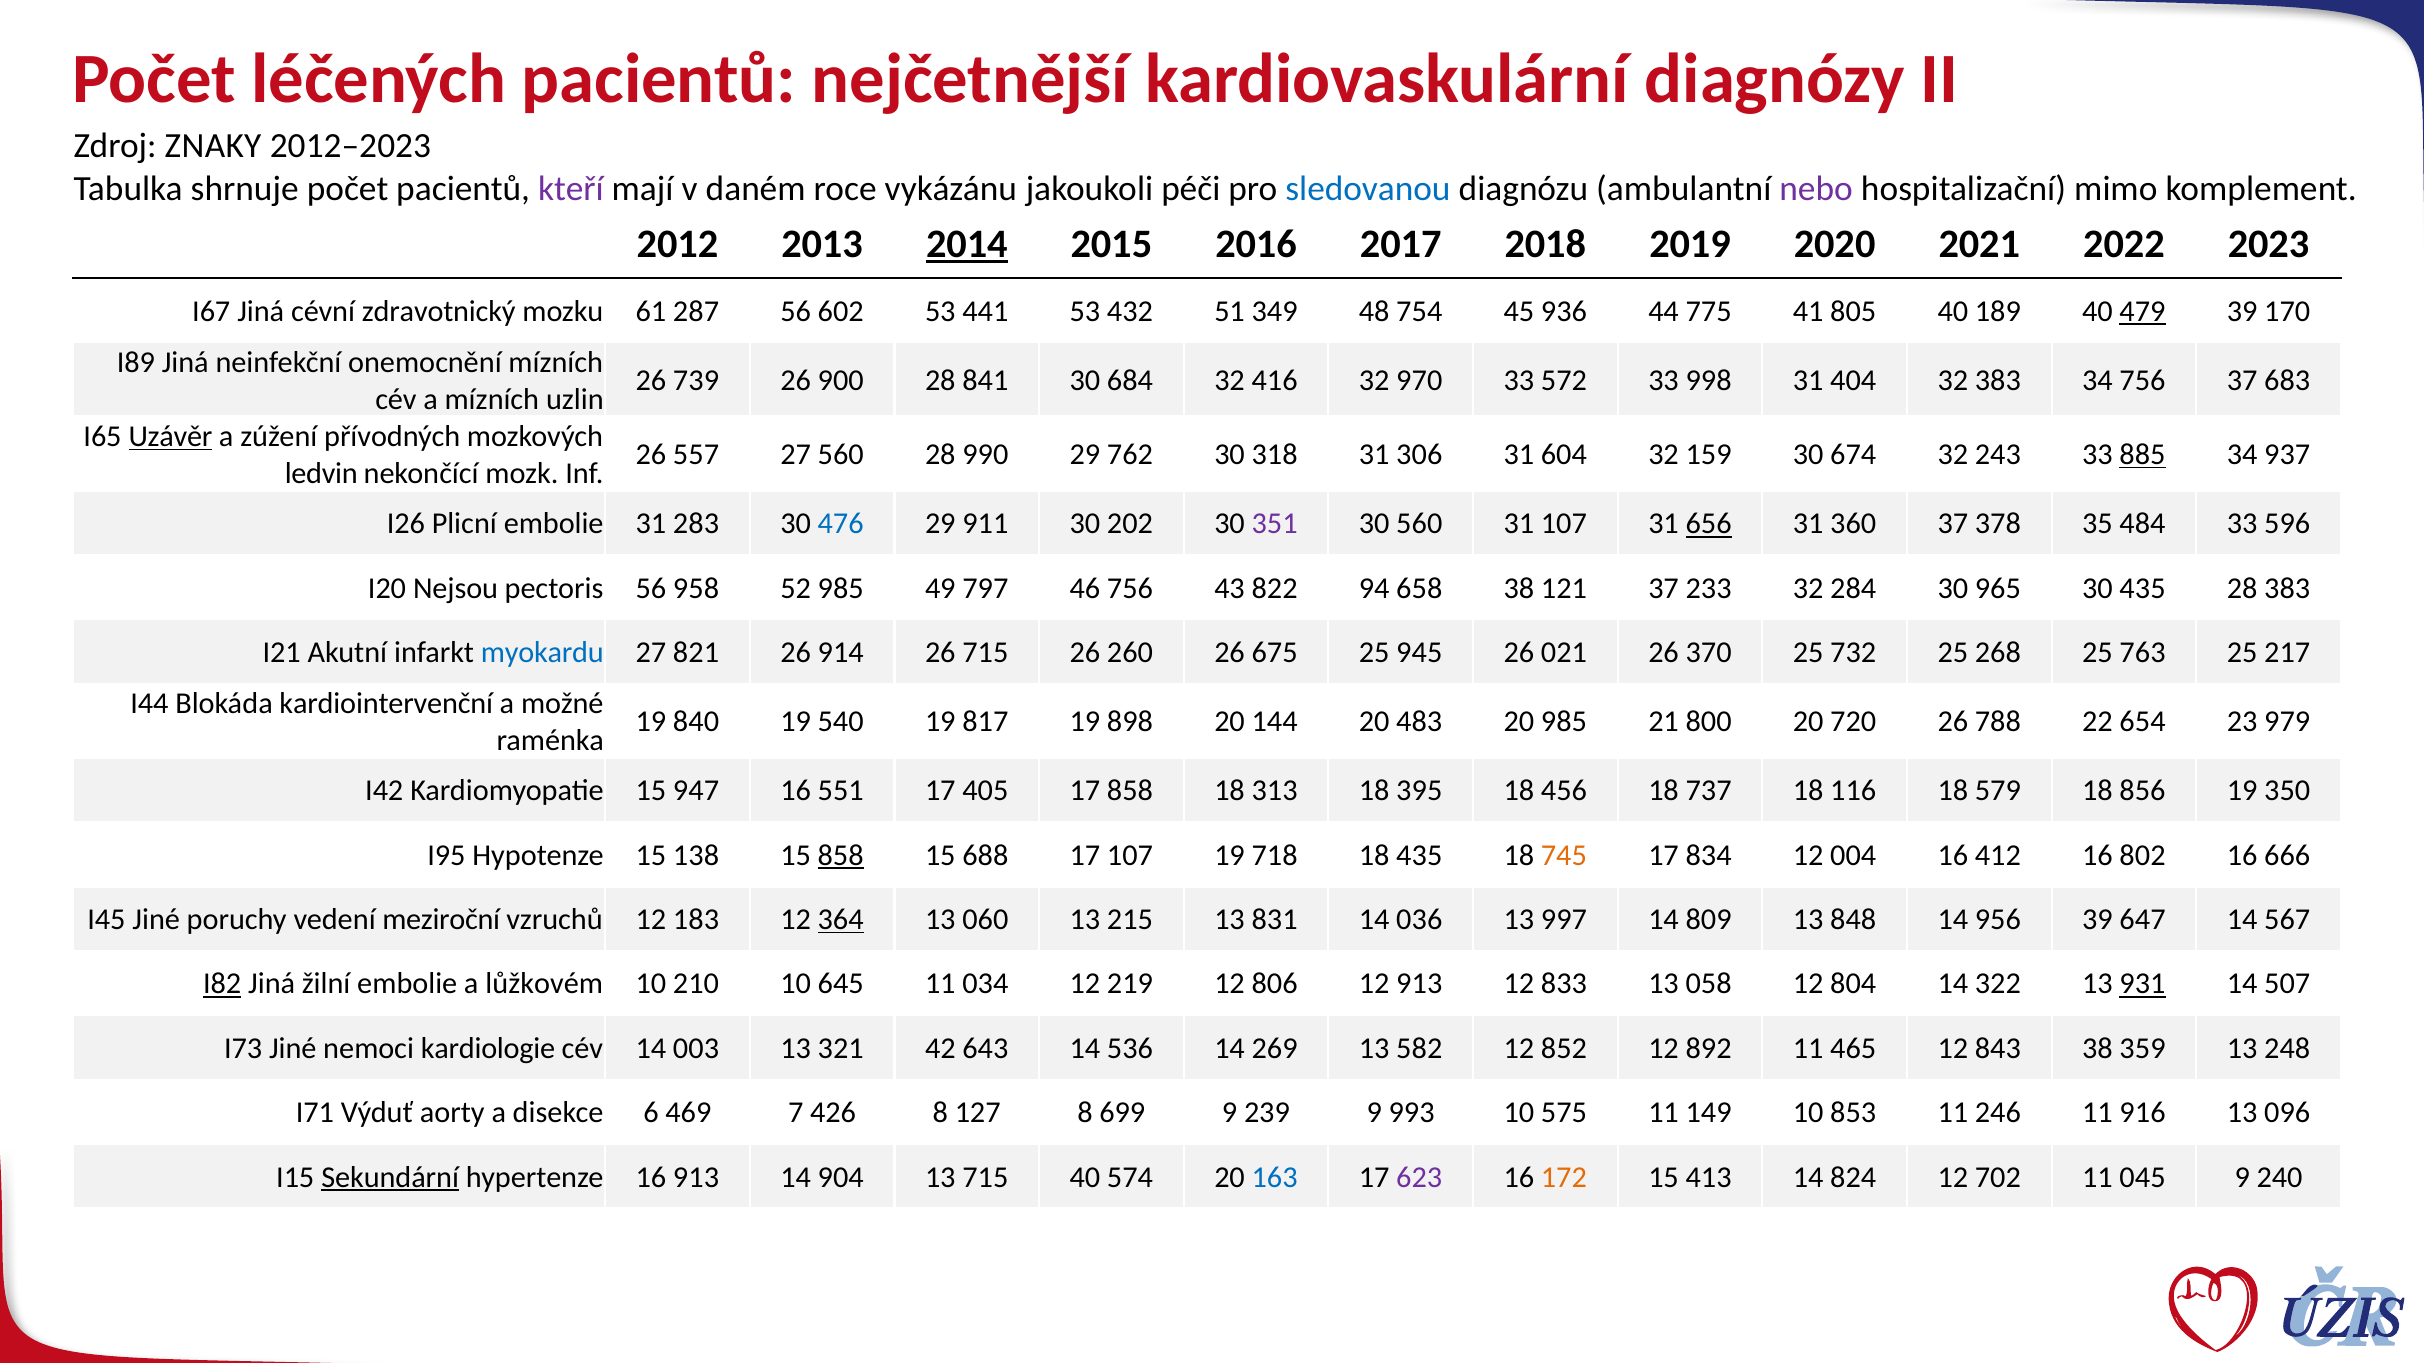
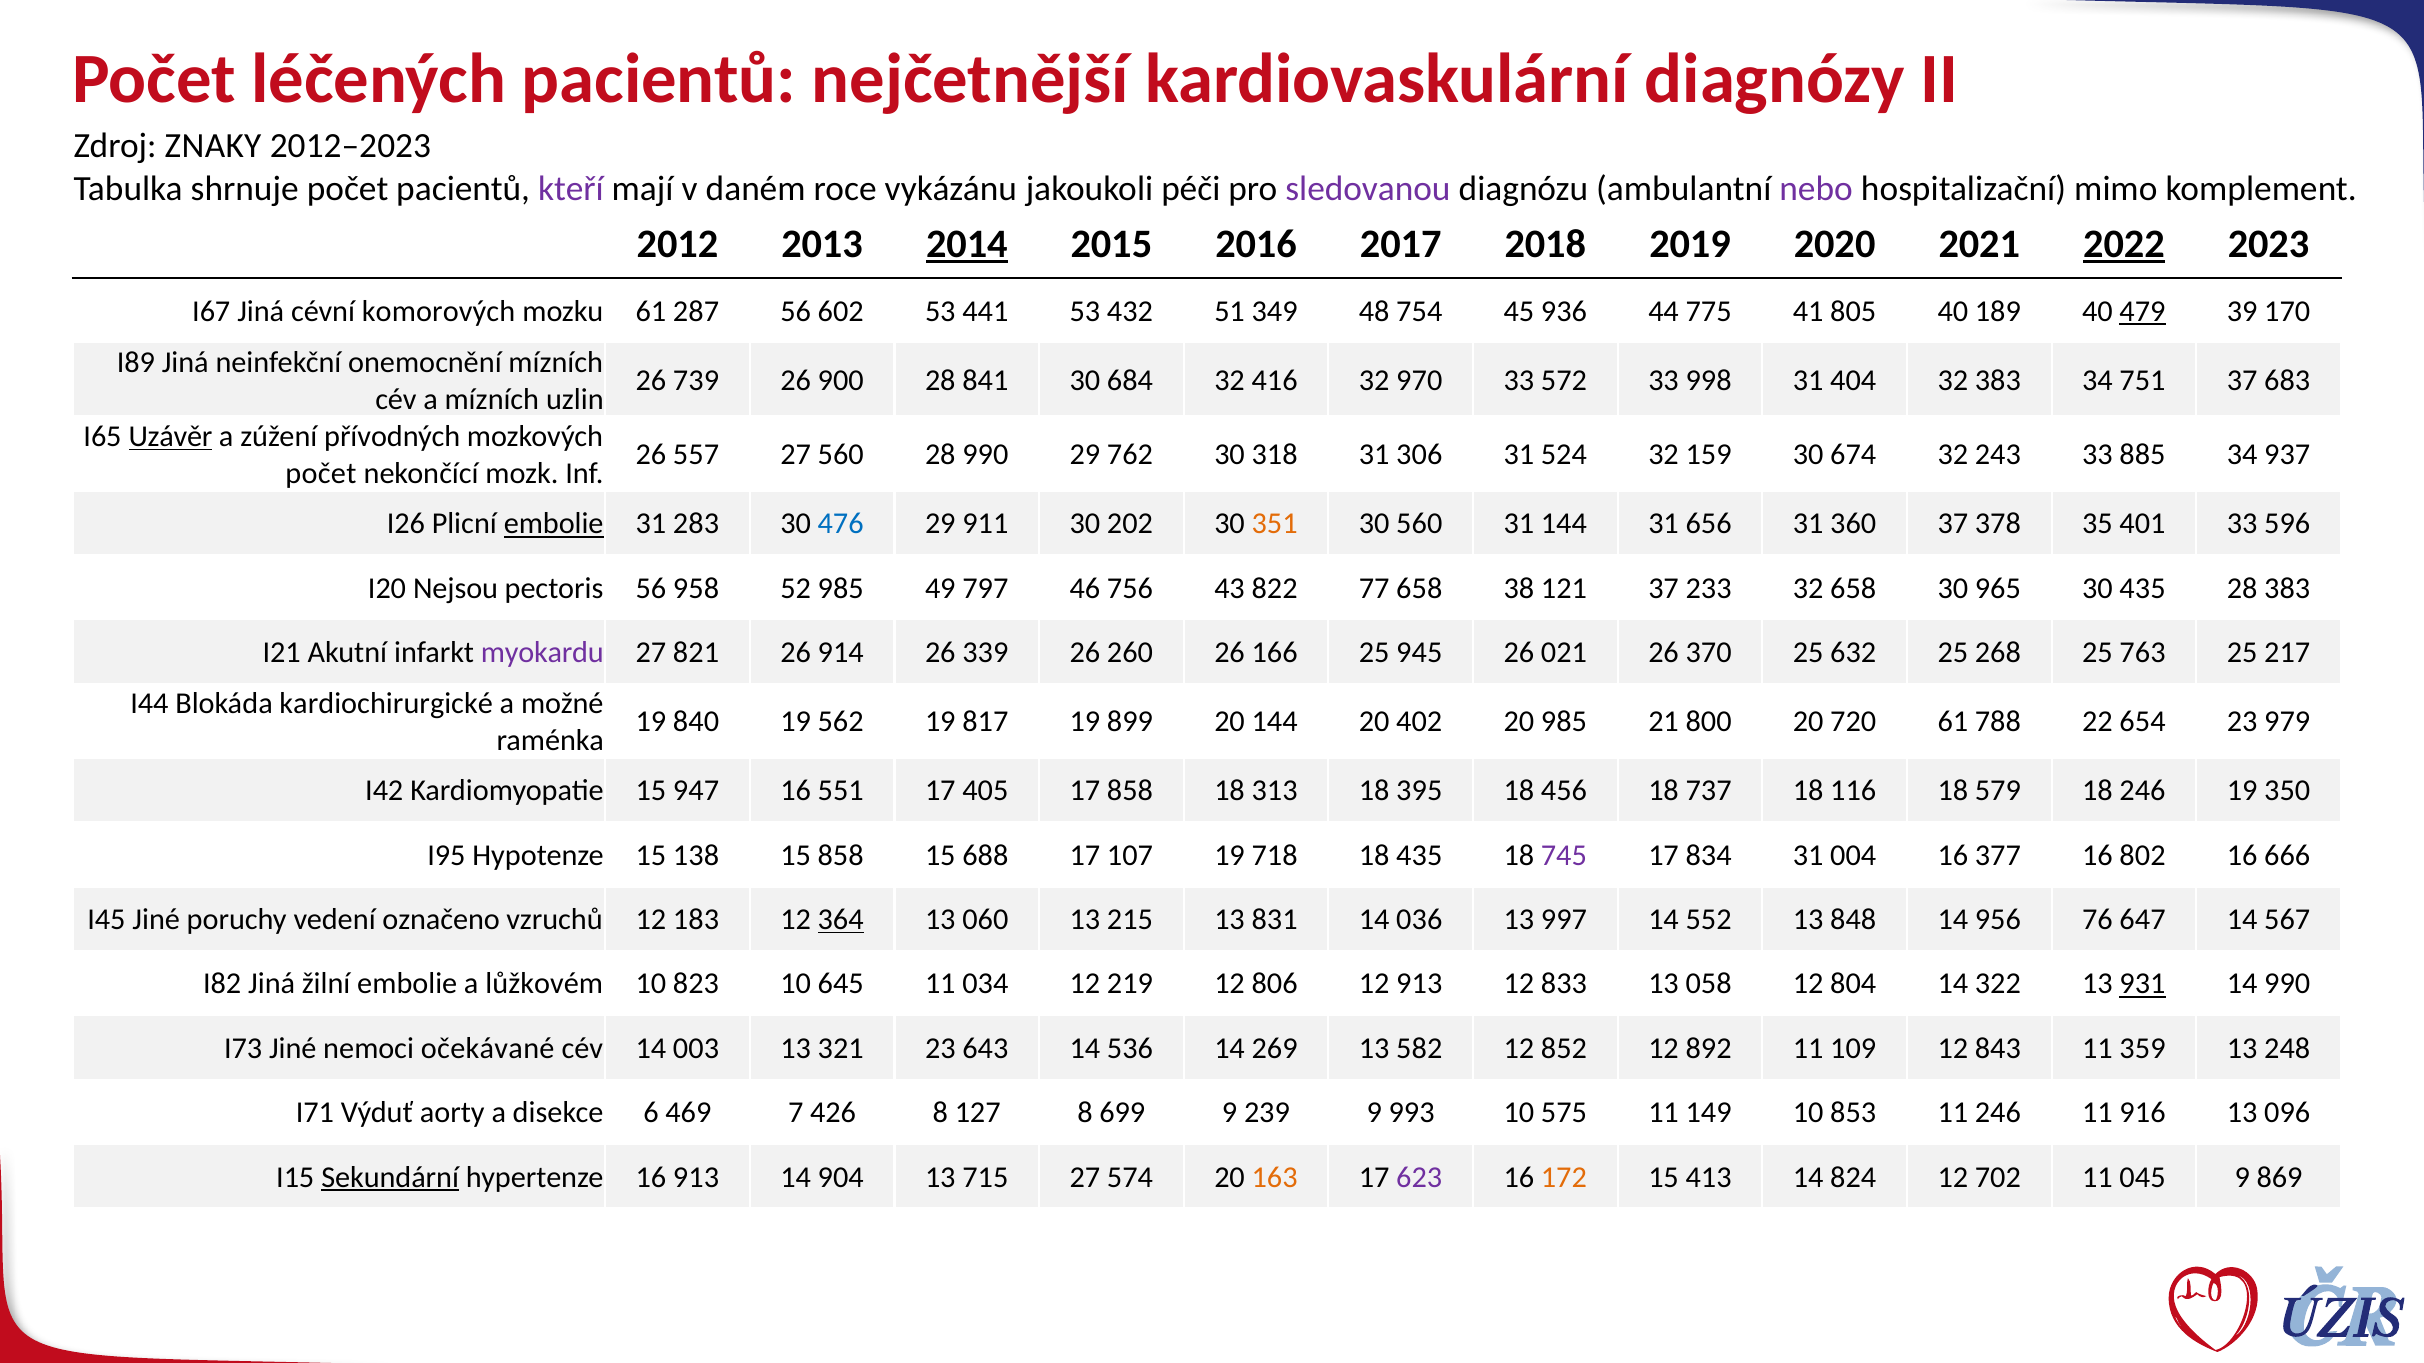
sledovanou colour: blue -> purple (1368, 189)
2022 underline: none -> present (2124, 244)
zdravotnický: zdravotnický -> komorových (439, 311)
34 756: 756 -> 751 (2143, 381)
604: 604 -> 524 (1564, 455)
885 underline: present -> none (2143, 455)
ledvin: ledvin -> počet (321, 474)
embolie underline: none -> present (554, 524)
351 colour: purple -> orange (1275, 524)
31 107: 107 -> 144 (1564, 524)
656 underline: present -> none (1709, 524)
484: 484 -> 401 (2143, 524)
94: 94 -> 77 (1374, 588)
32 284: 284 -> 658 (1853, 588)
myokardu colour: blue -> purple (542, 653)
26 715: 715 -> 339 (985, 653)
675: 675 -> 166 (1275, 653)
732: 732 -> 632 (1853, 653)
kardiointervenční: kardiointervenční -> kardiochirurgické (386, 704)
540: 540 -> 562 (841, 722)
898: 898 -> 899 (1130, 722)
483: 483 -> 402 (1419, 722)
720 26: 26 -> 61 (1953, 722)
18 856: 856 -> 246 (2143, 791)
858 underline: present -> none (841, 855)
745 colour: orange -> purple (1564, 855)
834 12: 12 -> 31 (1808, 855)
412: 412 -> 377 (1998, 855)
meziroční: meziroční -> označeno (441, 920)
809: 809 -> 552 (1709, 920)
956 39: 39 -> 76 (2098, 920)
I82 underline: present -> none (222, 984)
210: 210 -> 823 (696, 984)
14 507: 507 -> 990 (2287, 984)
kardiologie: kardiologie -> očekávané (488, 1049)
321 42: 42 -> 23 (940, 1049)
465: 465 -> 109 (1853, 1049)
843 38: 38 -> 11 (2098, 1049)
715 40: 40 -> 27 (1085, 1178)
163 colour: blue -> orange (1275, 1178)
240: 240 -> 869 (2280, 1178)
